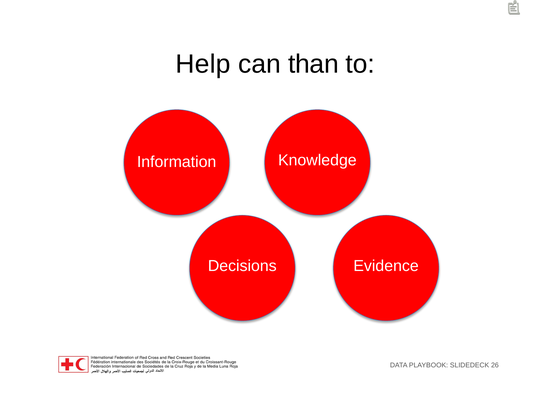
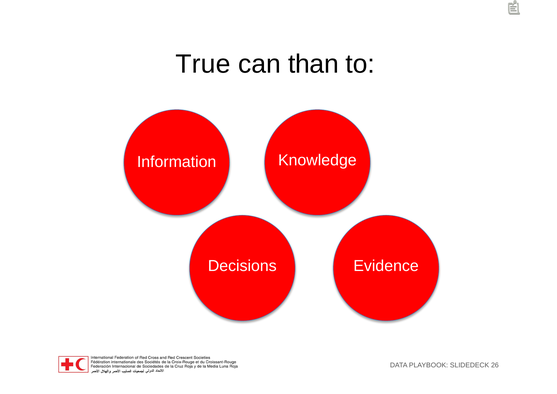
Help: Help -> True (203, 64)
